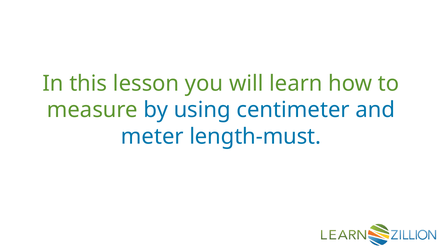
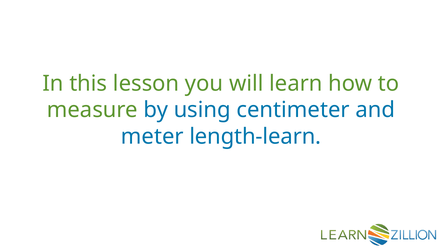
length-must: length-must -> length-learn (255, 136)
